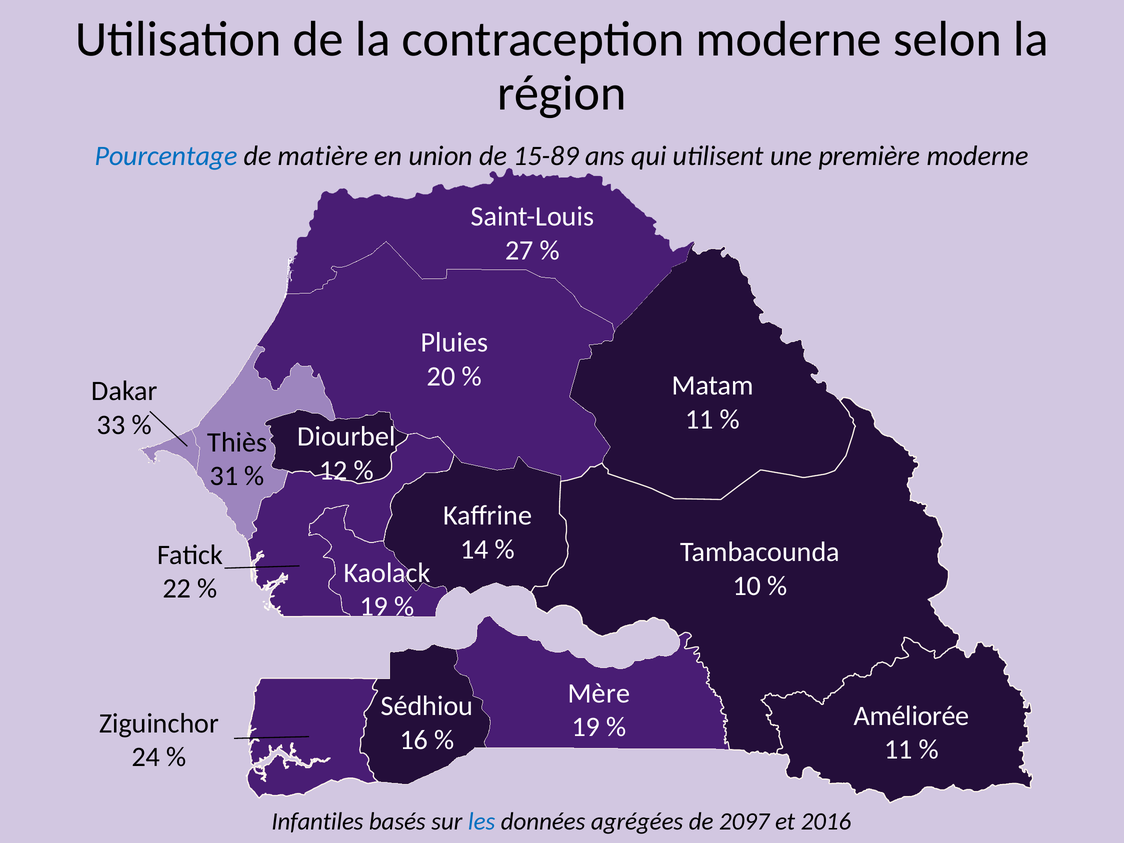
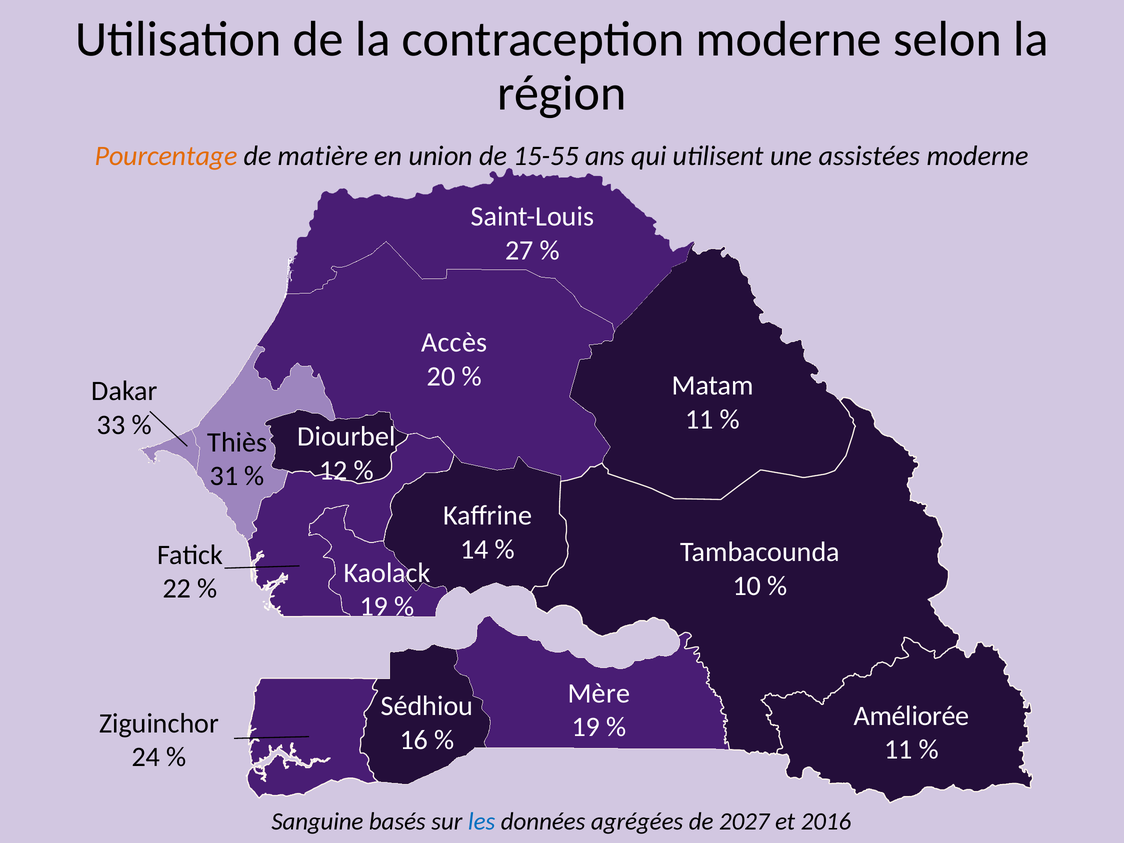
Pourcentage colour: blue -> orange (166, 156)
15-89: 15-89 -> 15-55 (546, 156)
première: première -> assistées (869, 156)
Pluies: Pluies -> Accès (454, 343)
Infantiles: Infantiles -> Sanguine (317, 822)
2097: 2097 -> 2027 (744, 822)
